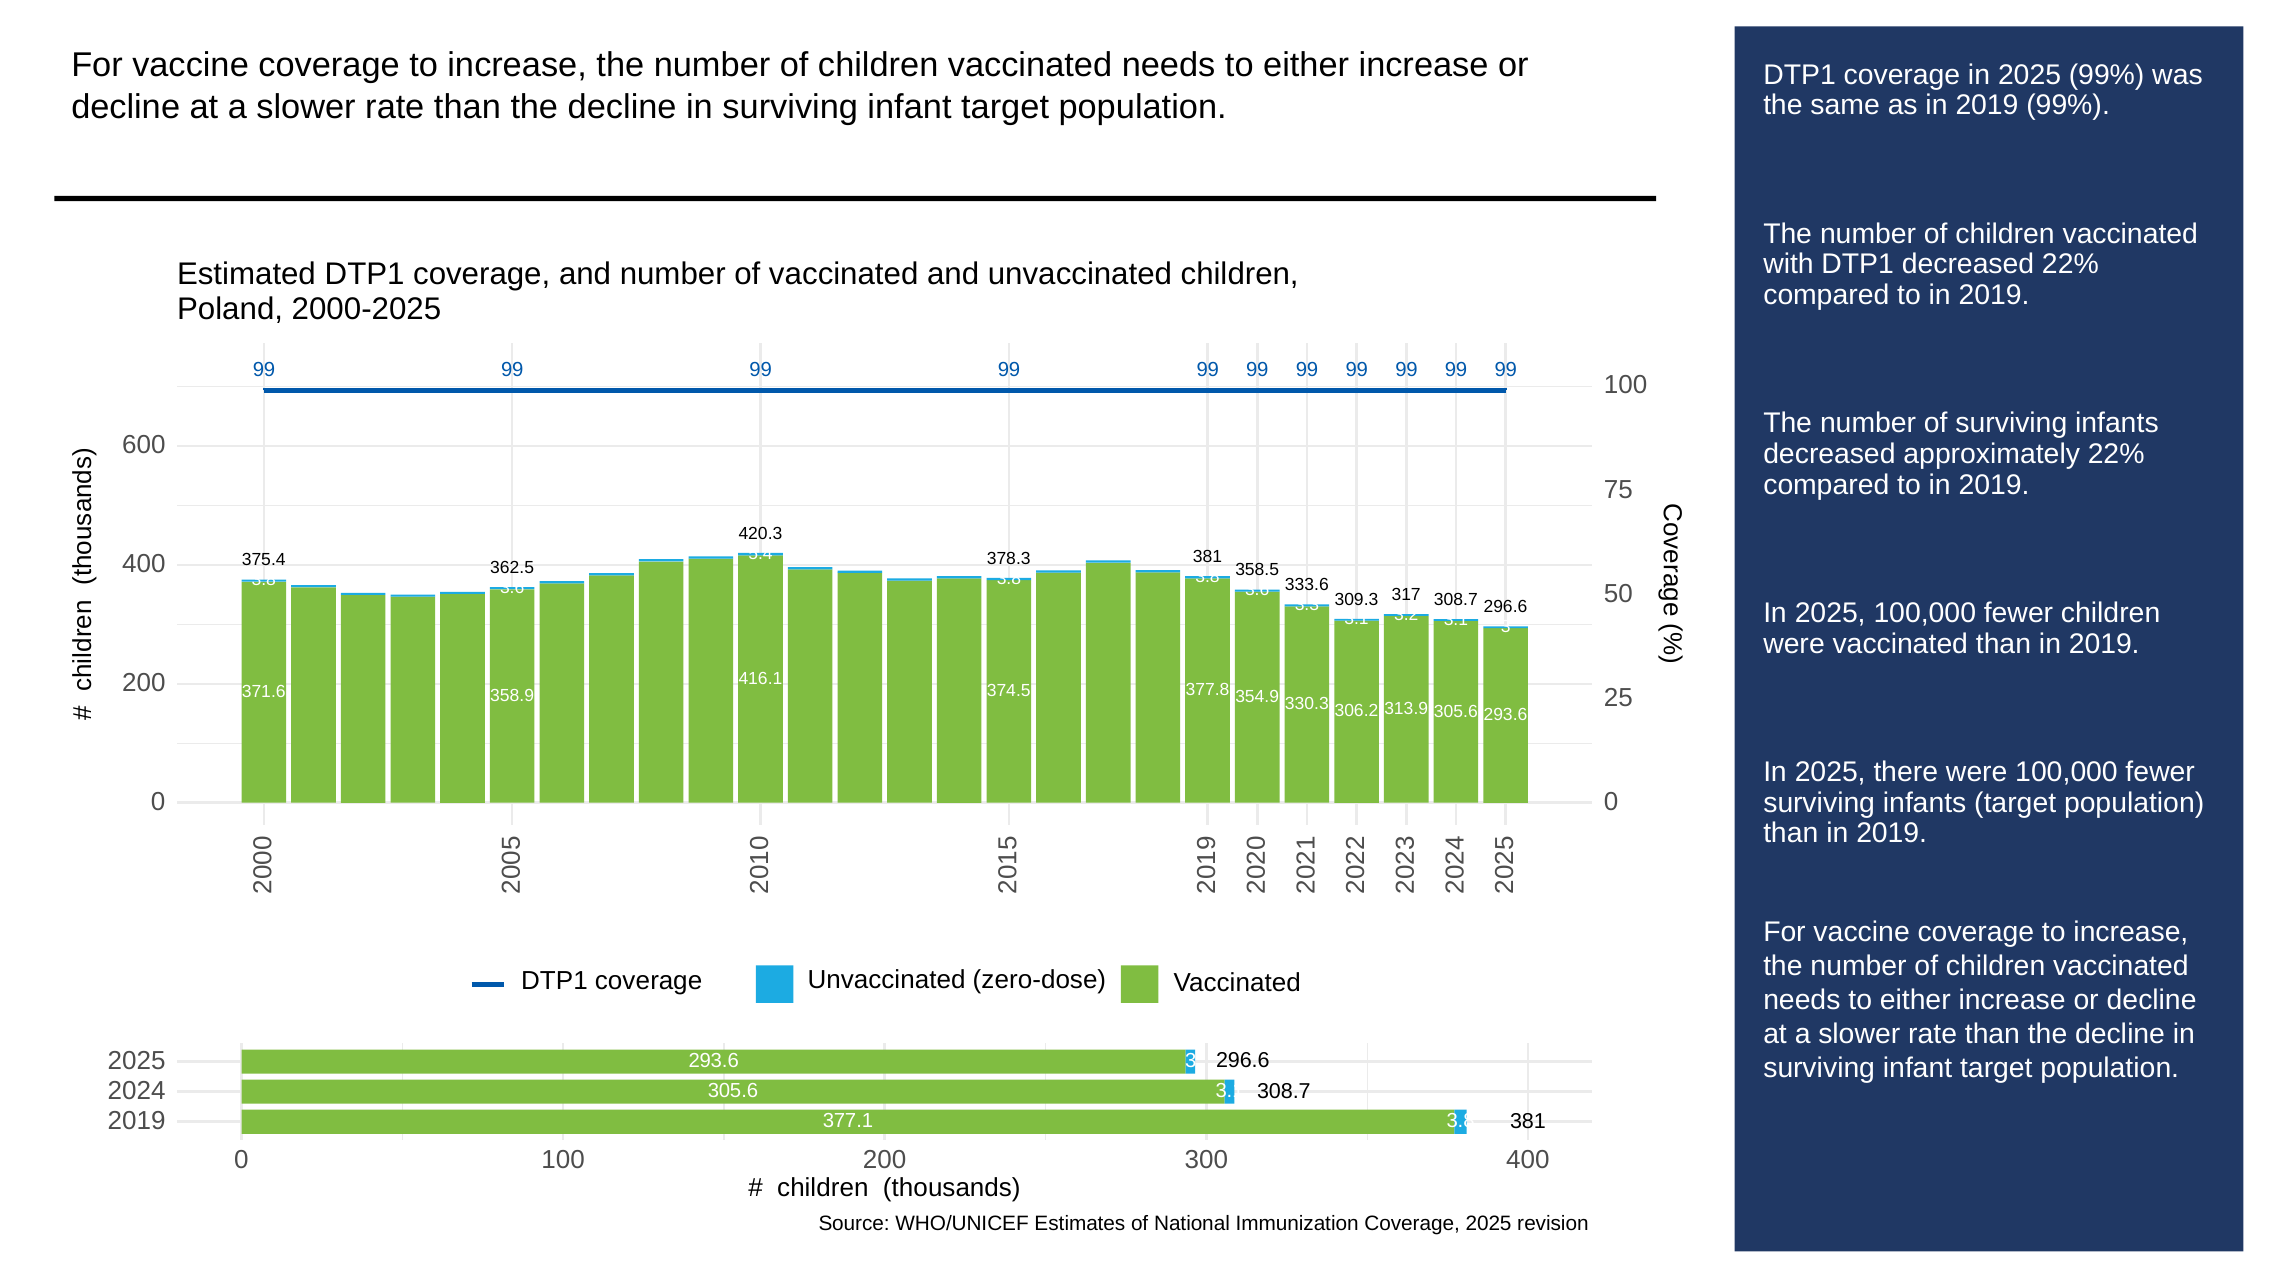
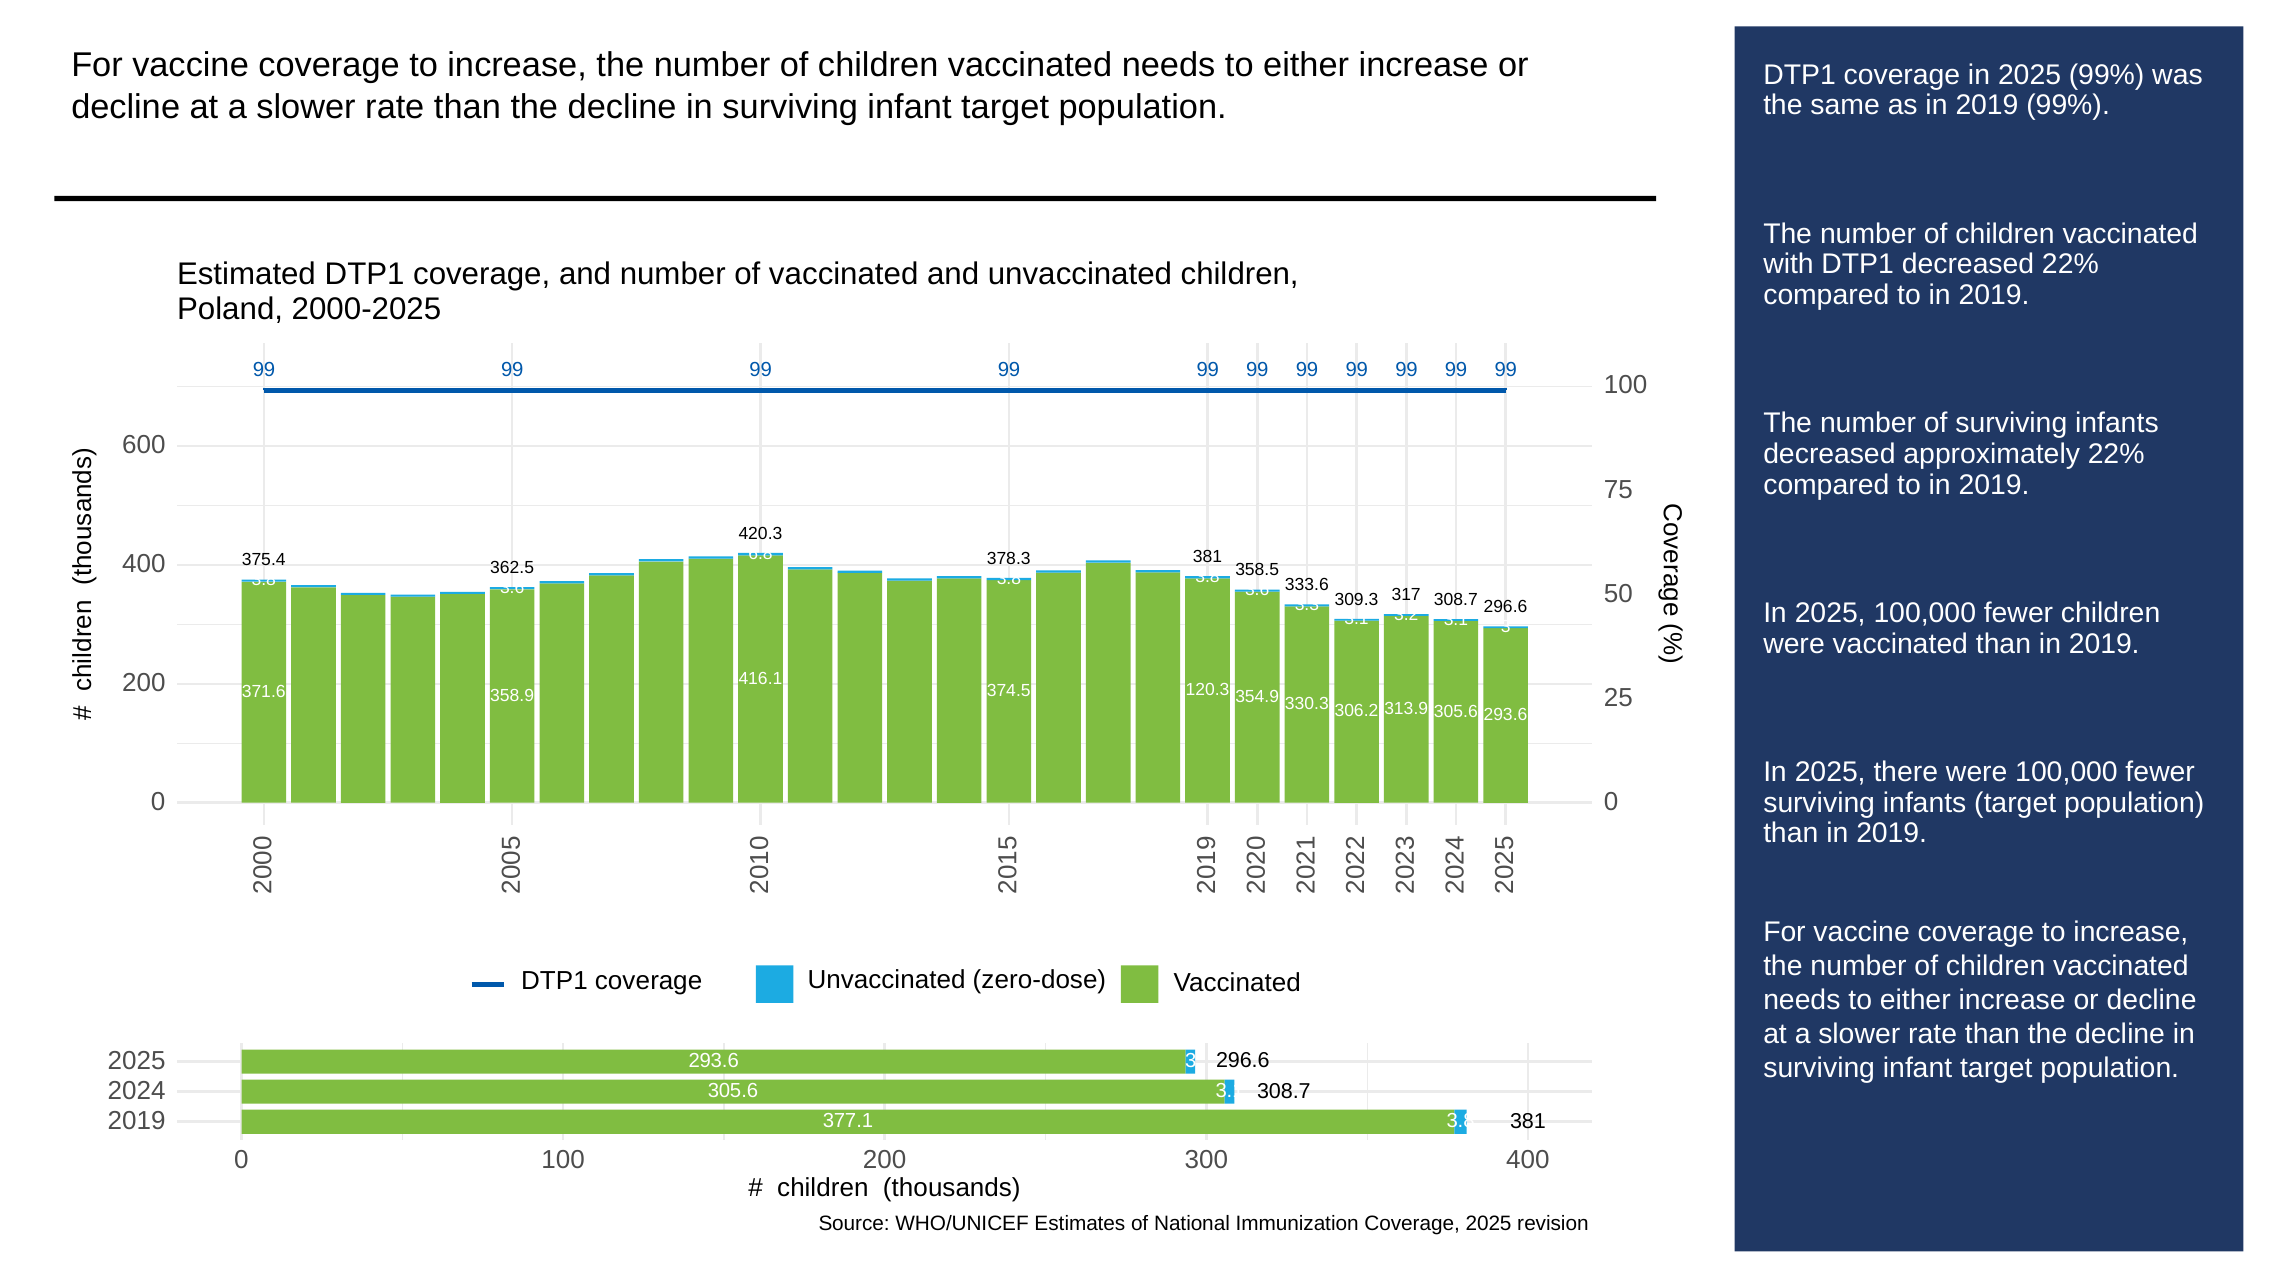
5.4: 5.4 -> 6.8 (761, 554)
377.8: 377.8 -> 120.3 (1208, 690)
